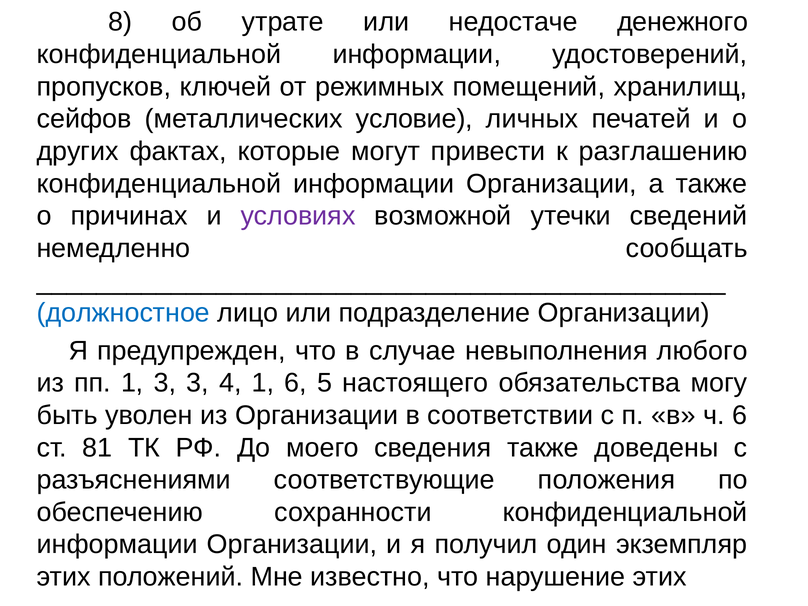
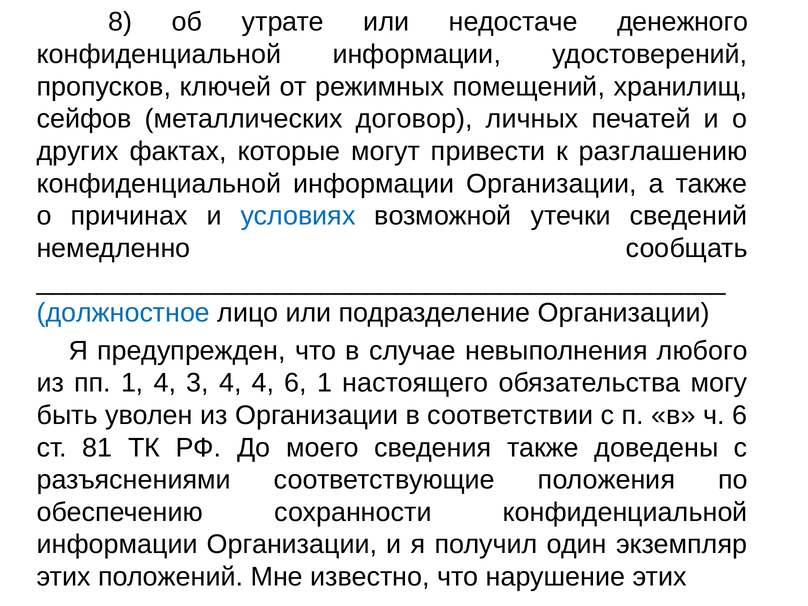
условие: условие -> договор (414, 119)
условиях colour: purple -> blue (298, 216)
1 3: 3 -> 4 (165, 383)
4 1: 1 -> 4 (263, 383)
6 5: 5 -> 1 (325, 383)
